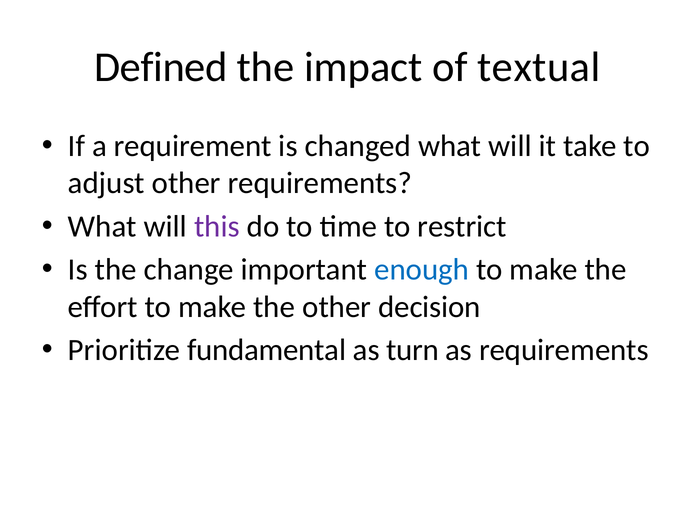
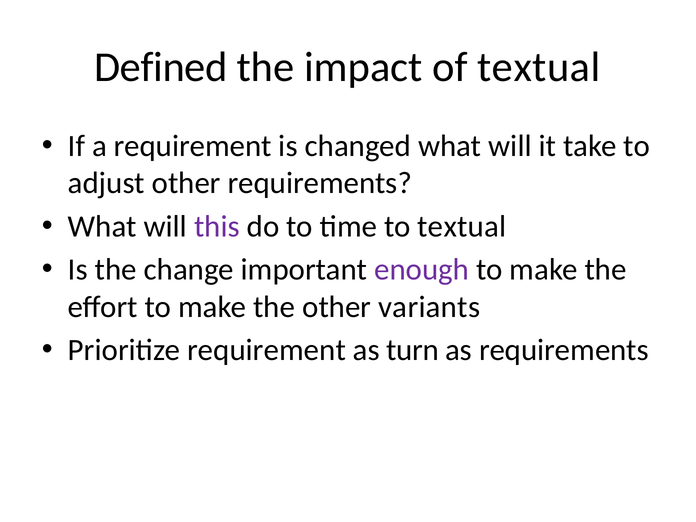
to restrict: restrict -> textual (462, 226)
enough colour: blue -> purple (422, 270)
decision: decision -> variants (429, 307)
Prioritize fundamental: fundamental -> requirement (266, 350)
